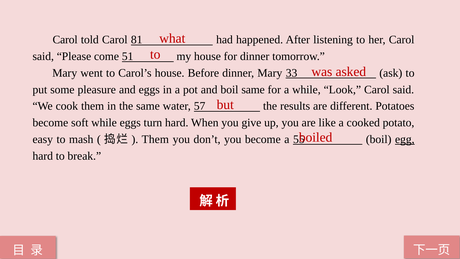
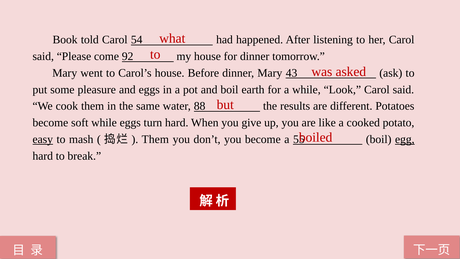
Carol: Carol -> Book (65, 40)
81: 81 -> 54 (137, 40)
51: 51 -> 92 (128, 56)
33: 33 -> 43 (292, 73)
boil same: same -> earth (253, 89)
57: 57 -> 88 (200, 106)
easy underline: none -> present (43, 139)
